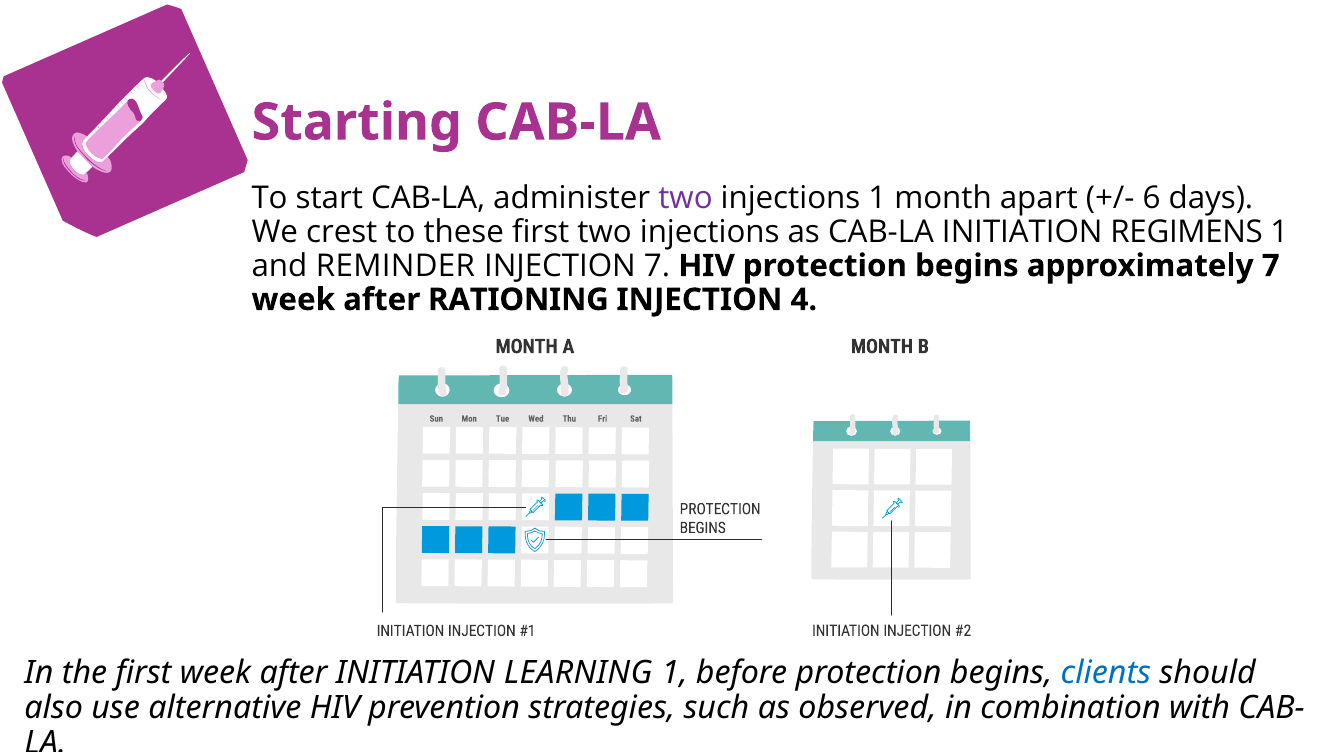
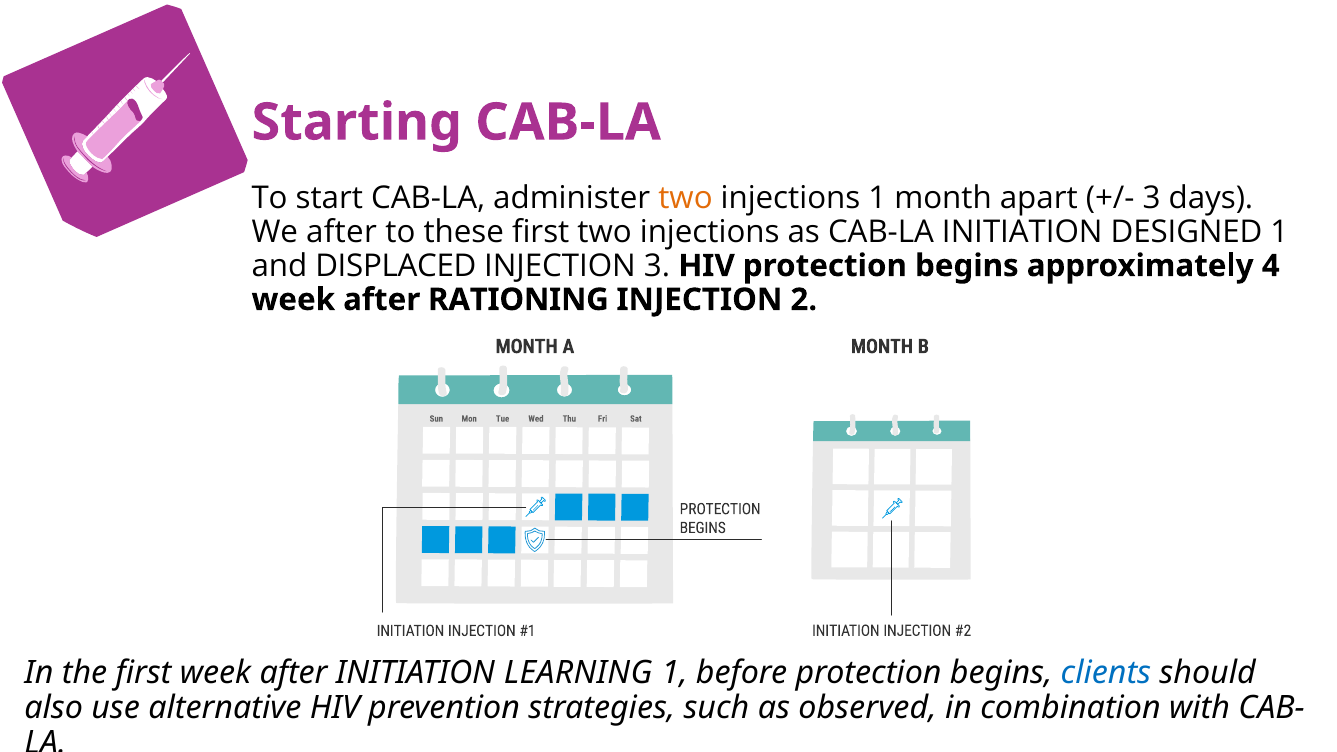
two colour: purple -> orange (685, 198)
6: 6 -> 3 (1152, 198)
We crest: crest -> after (342, 232)
REGIMENS: REGIMENS -> DESIGNED (1187, 232)
REMINDER: REMINDER -> DISPLACED (396, 266)
INJECTION 7: 7 -> 3 (657, 266)
approximately 7: 7 -> 4 (1271, 266)
4: 4 -> 2 (804, 300)
